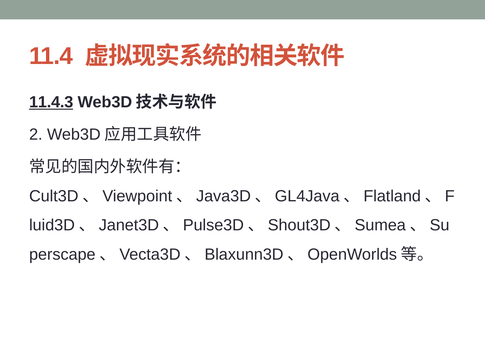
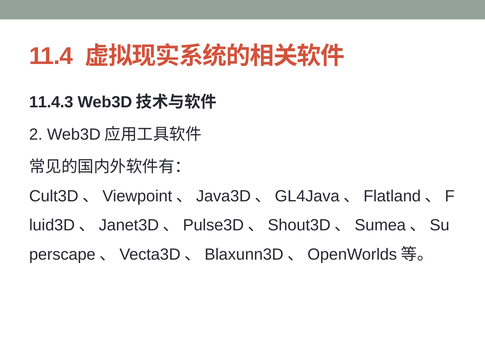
11.4.3 underline: present -> none (51, 102)
